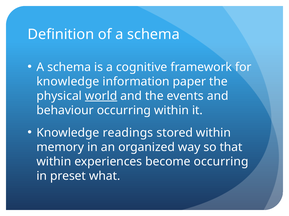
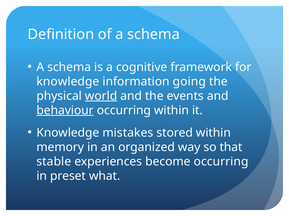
paper: paper -> going (189, 82)
behaviour underline: none -> present (65, 111)
readings: readings -> mistakes (128, 133)
within: within -> stable (54, 162)
